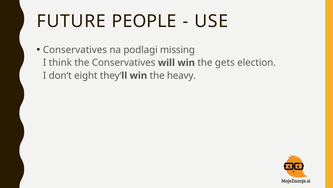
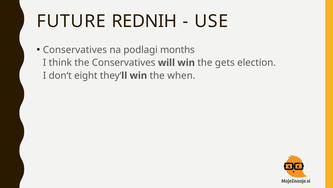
PEOPLE: PEOPLE -> REDNIH (144, 21)
missing: missing -> months (177, 50)
heavy: heavy -> when (181, 75)
